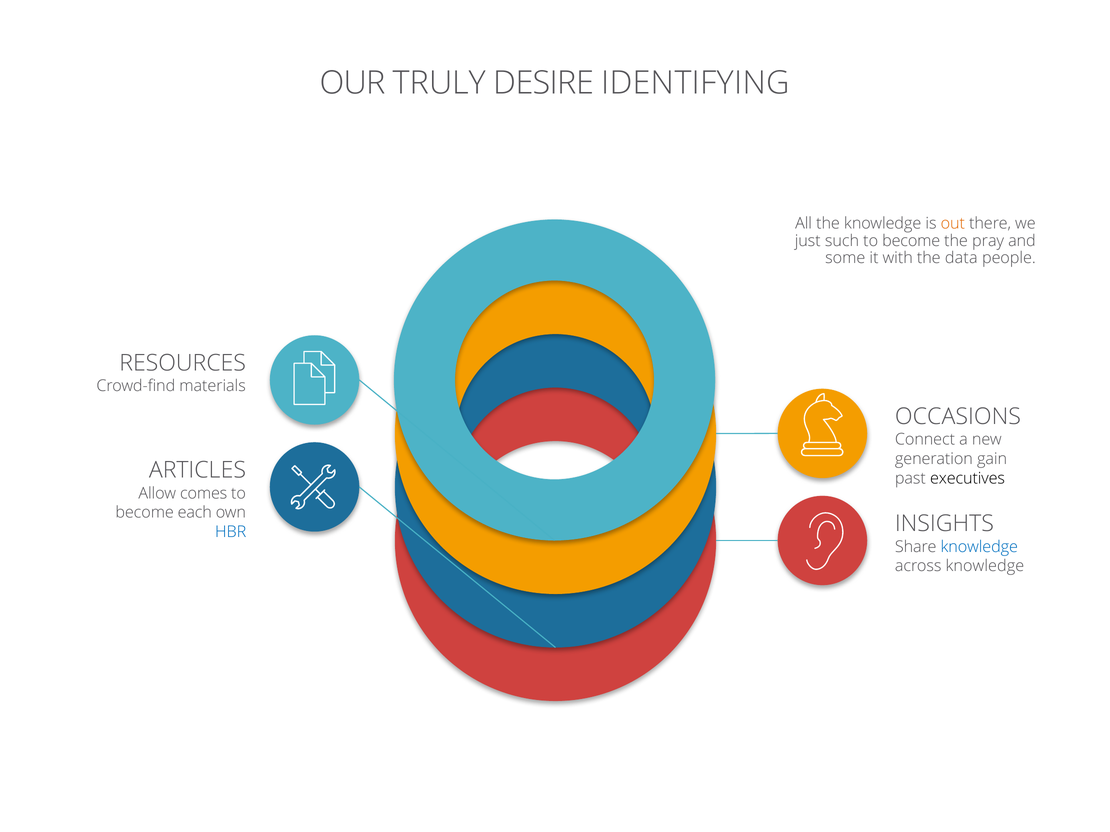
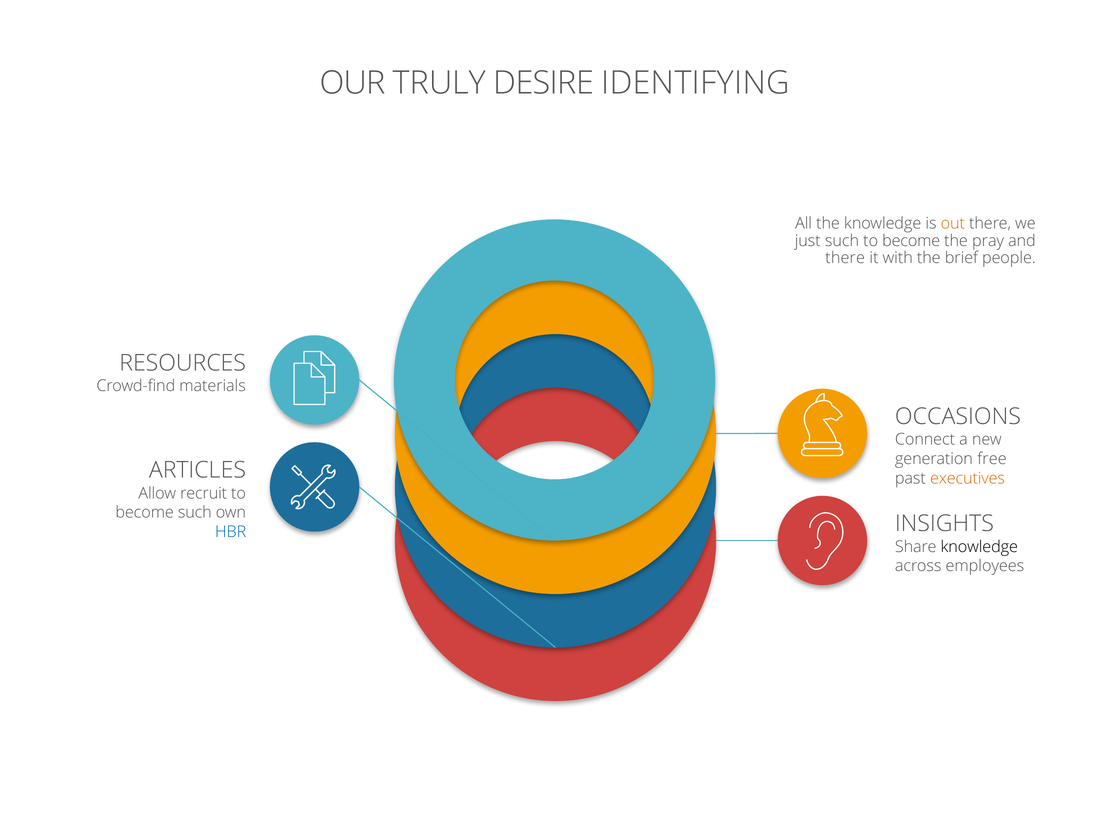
some: some -> there (845, 258)
data: data -> brief (961, 258)
gain: gain -> free (992, 459)
executives colour: black -> orange (967, 479)
comes: comes -> recruit (204, 494)
become each: each -> such (195, 513)
knowledge colour: blue -> black (979, 547)
across knowledge: knowledge -> employees (985, 566)
